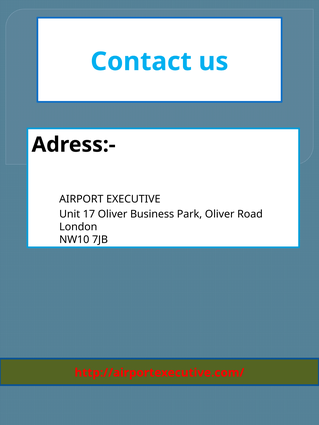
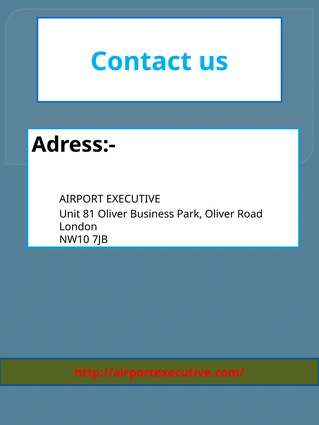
17: 17 -> 81 (89, 214)
